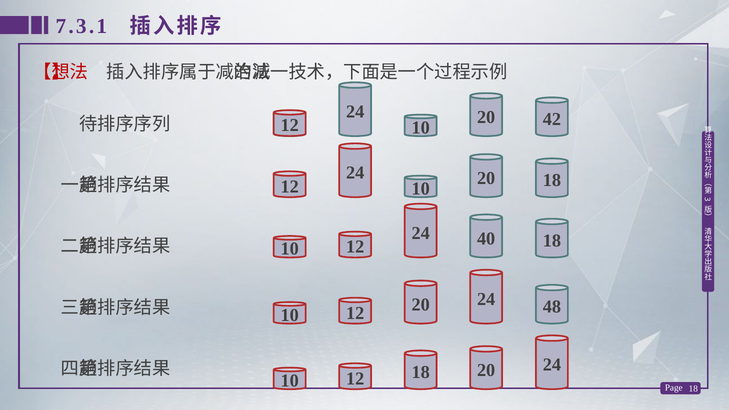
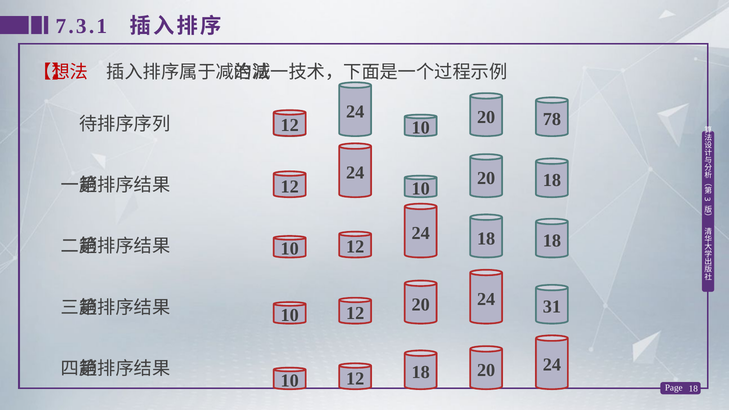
42: 42 -> 78 (552, 119)
24 40: 40 -> 18 (486, 239)
48: 48 -> 31 (552, 307)
